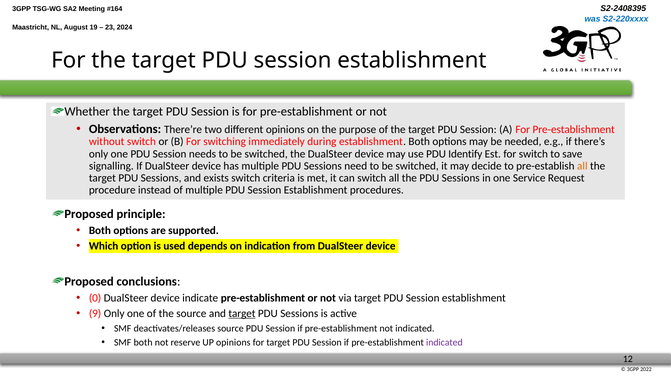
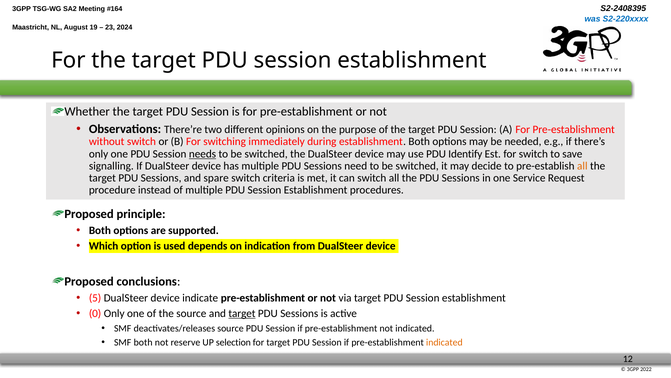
needs underline: none -> present (203, 154)
exists: exists -> spare (216, 178)
0: 0 -> 5 (95, 297)
9: 9 -> 0 (95, 313)
UP opinions: opinions -> selection (233, 342)
indicated colour: purple -> orange (444, 342)
